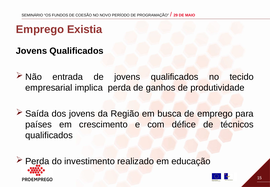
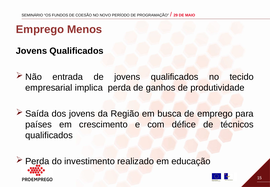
Existia: Existia -> Menos (85, 29)
